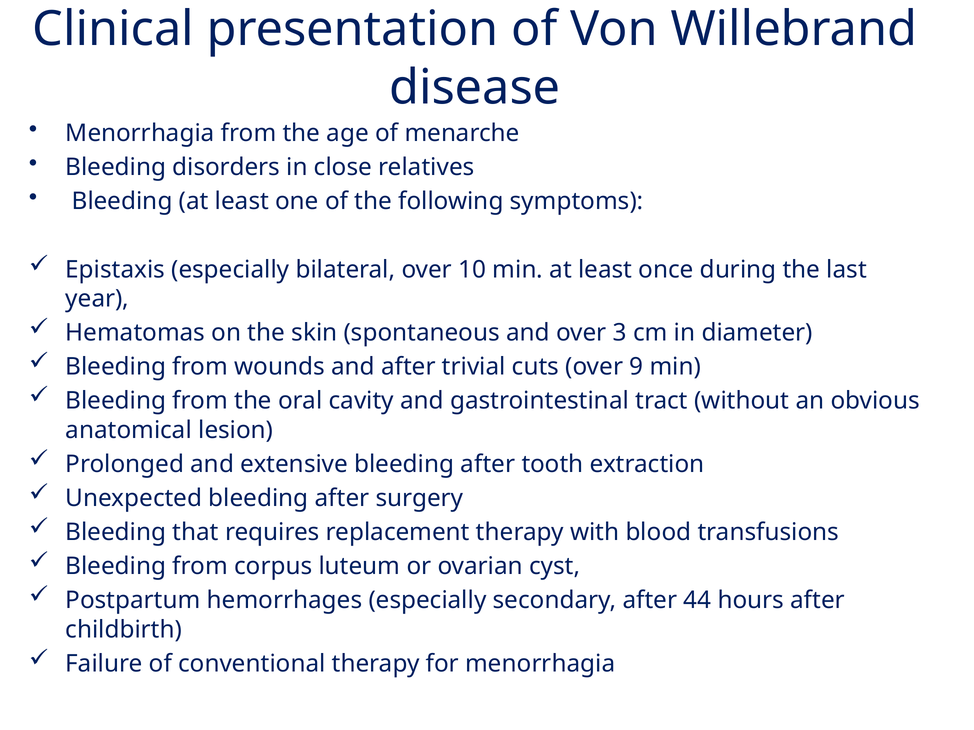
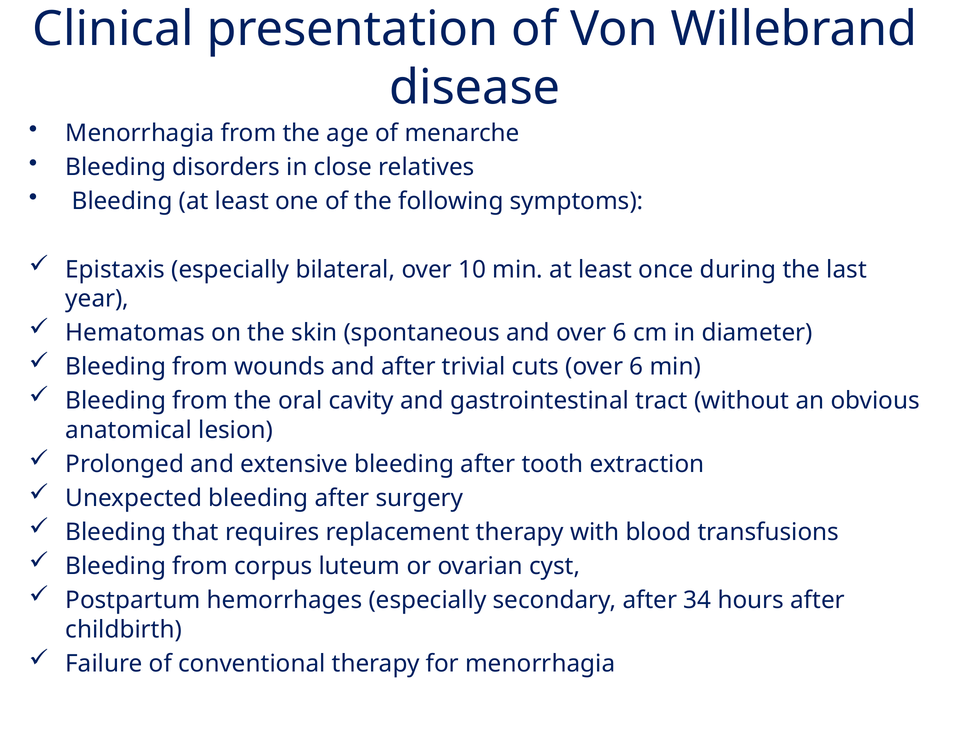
and over 3: 3 -> 6 (620, 333)
cuts over 9: 9 -> 6 (636, 367)
44: 44 -> 34 (697, 601)
